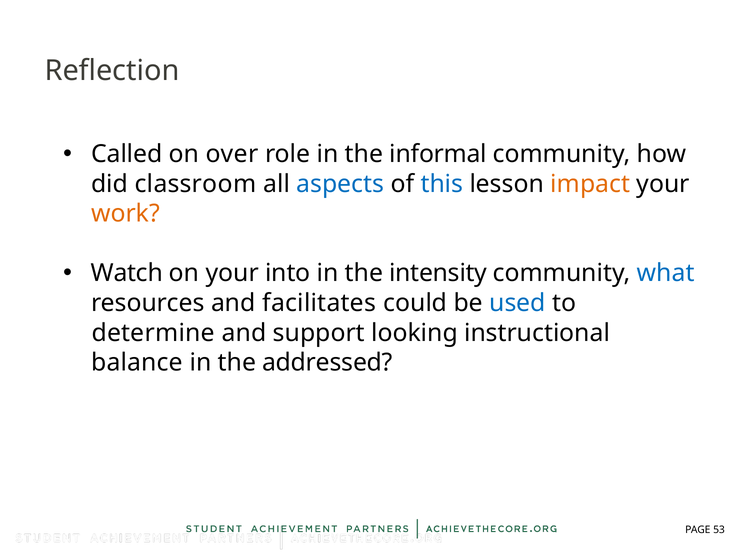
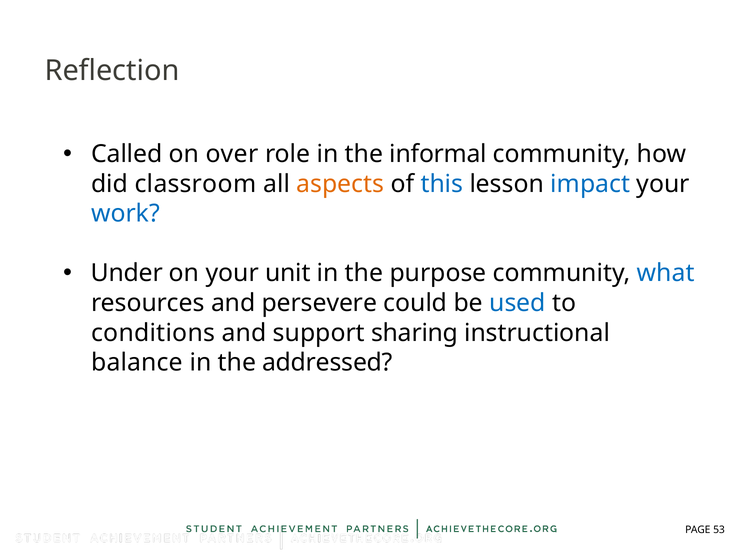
aspects colour: blue -> orange (340, 184)
impact colour: orange -> blue (590, 184)
work colour: orange -> blue (126, 214)
Watch: Watch -> Under (127, 273)
into: into -> unit (288, 273)
intensity: intensity -> purpose (438, 273)
facilitates: facilitates -> persevere (319, 303)
determine: determine -> conditions (153, 333)
looking: looking -> sharing (415, 333)
